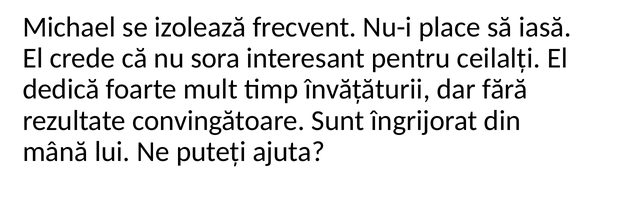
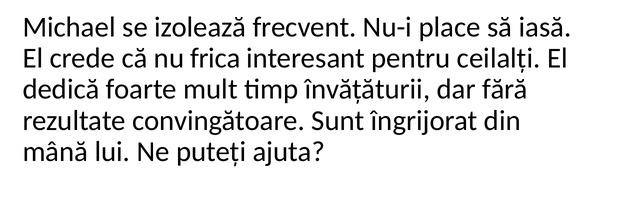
sora: sora -> frica (215, 58)
